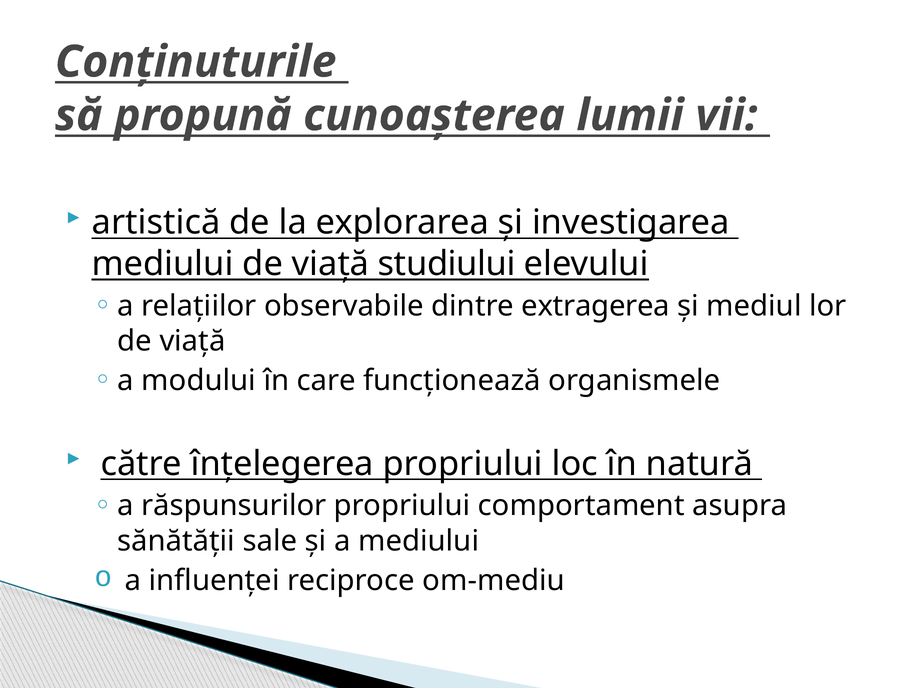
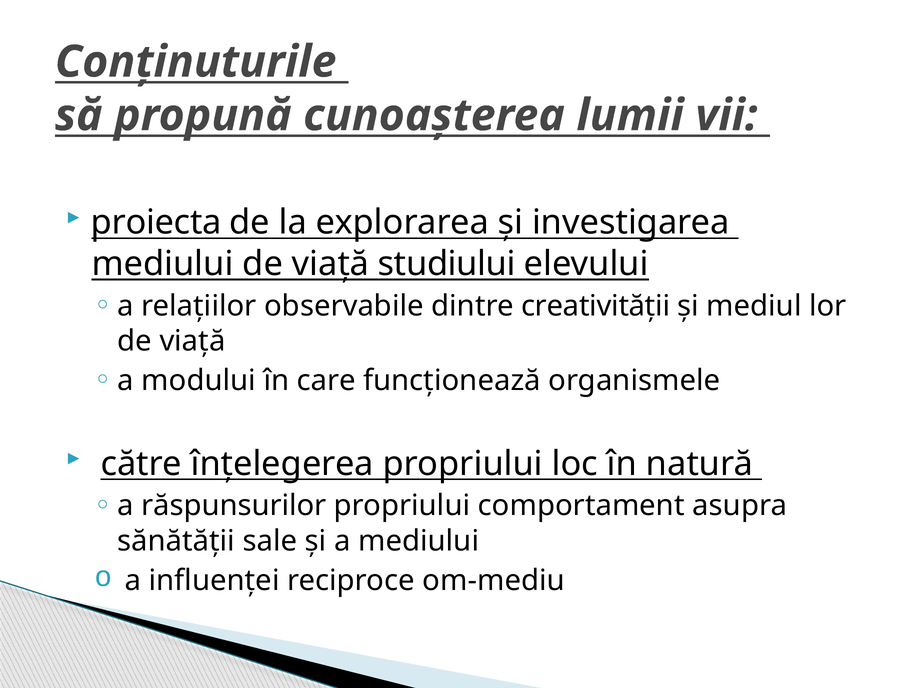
artistică: artistică -> proiecta (156, 223)
extragerea: extragerea -> creativității (596, 306)
